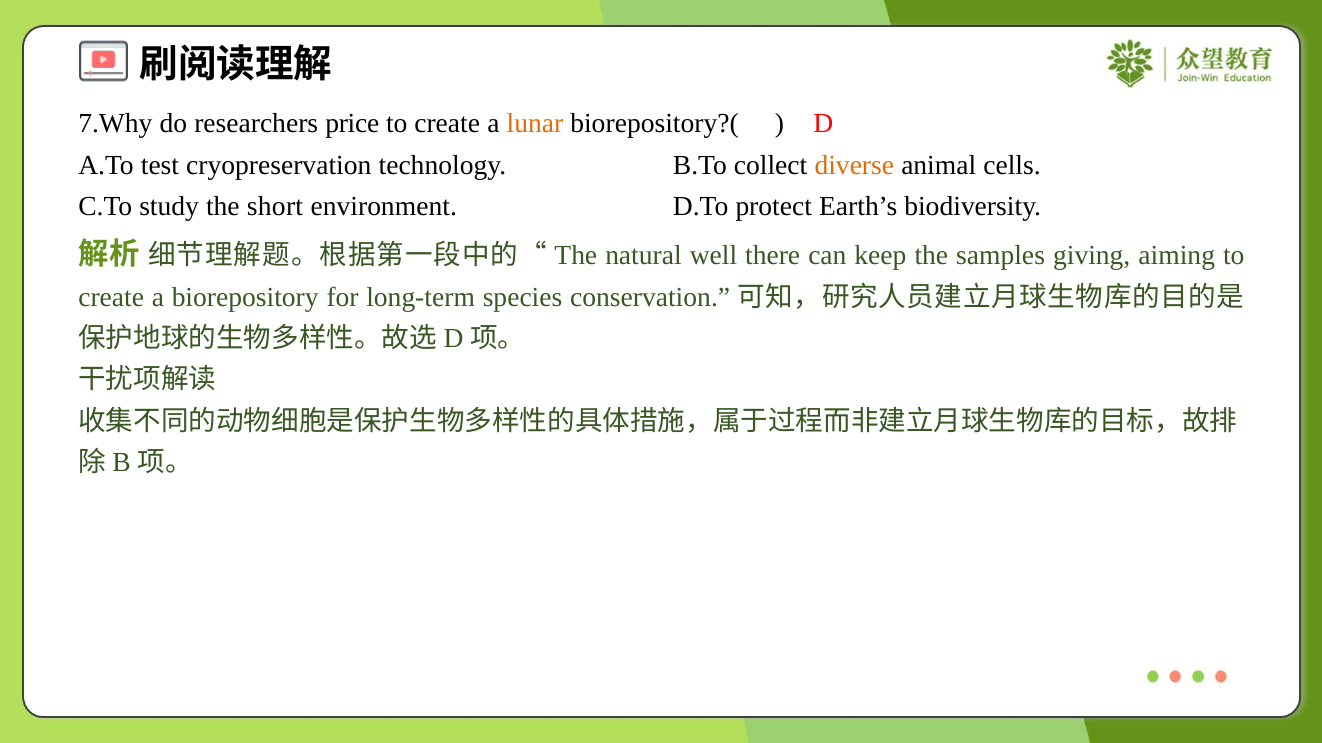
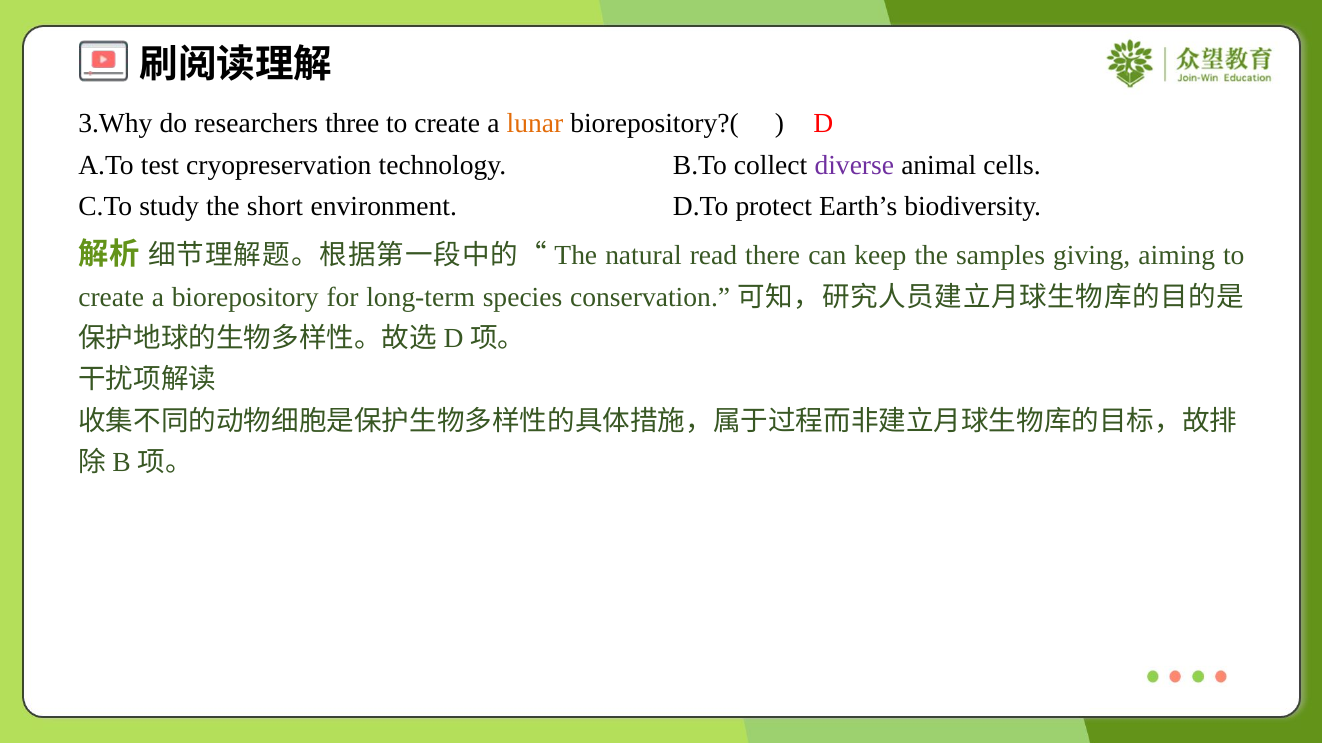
7.Why: 7.Why -> 3.Why (115, 124)
price: price -> three (352, 124)
diverse colour: orange -> purple (854, 165)
well: well -> read (714, 256)
